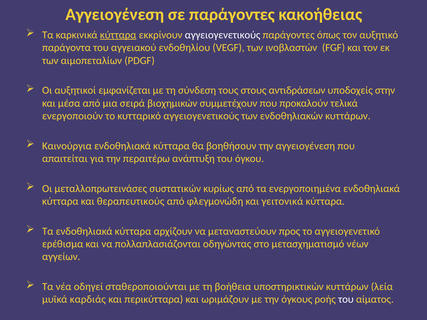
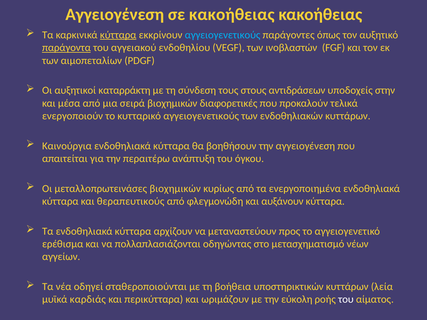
σε παράγοντες: παράγοντες -> κακοήθειας (232, 15)
αγγειογενετικούς colour: white -> light blue (223, 35)
παράγοντα underline: none -> present (66, 48)
εμφανίζεται: εμφανίζεται -> καταρράκτη (124, 90)
συμμετέχουν: συμμετέχουν -> διαφορετικές (229, 103)
μεταλλοπρωτεινάσες συστατικών: συστατικών -> βιοχημικών (175, 189)
γειτονικά: γειτονικά -> αυξάνουν (282, 201)
όγκους: όγκους -> εύκολη (297, 300)
